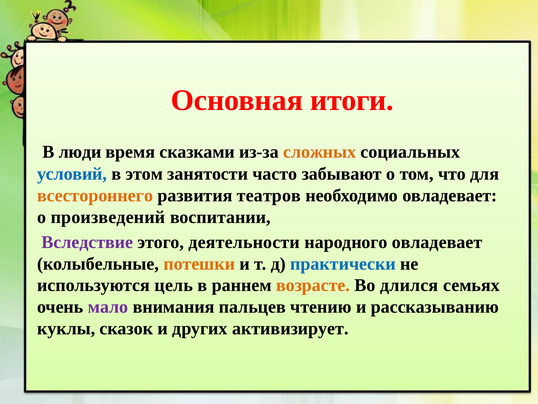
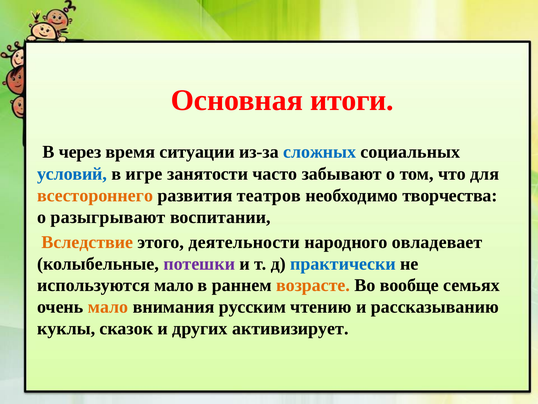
люди: люди -> через (80, 152)
сказками: сказками -> ситуации (197, 152)
сложных colour: orange -> blue (320, 152)
этом: этом -> игре (144, 174)
необходимо овладевает: овладевает -> творчества (450, 195)
произведений: произведений -> разыгрывают (108, 217)
Вследствие colour: purple -> orange (87, 242)
потешки colour: orange -> purple (199, 263)
используются цель: цель -> мало (174, 285)
длился: длился -> вообще (409, 285)
мало colour: purple -> orange (108, 306)
пальцев: пальцев -> русским (252, 306)
